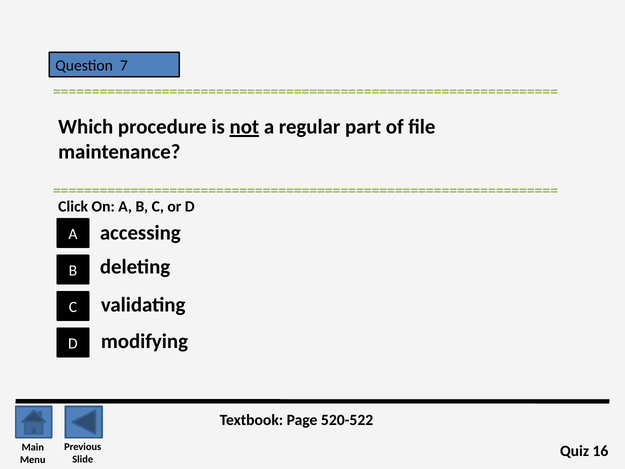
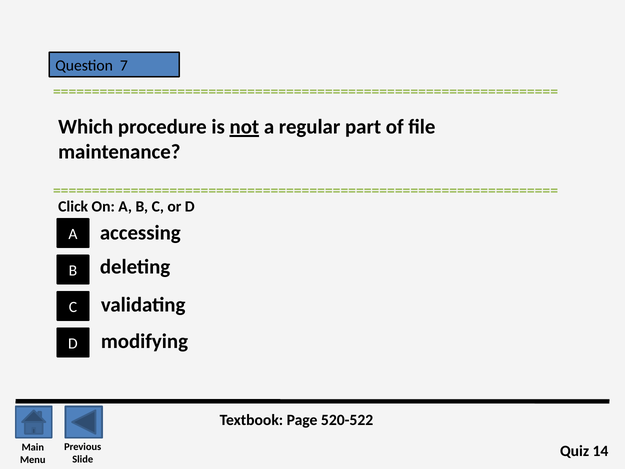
16: 16 -> 14 (600, 451)
